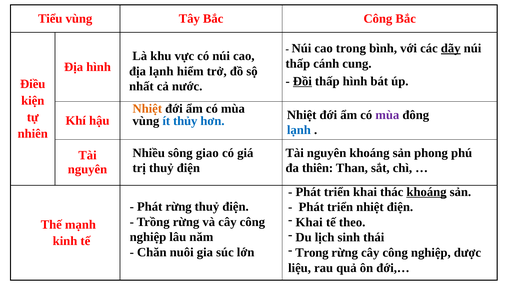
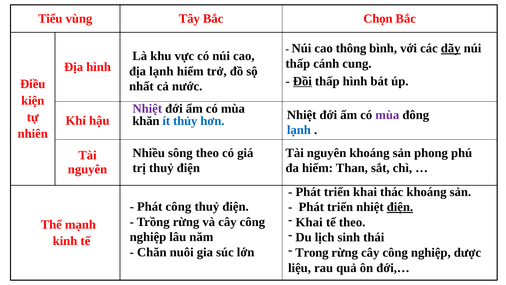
Bắc Công: Công -> Chọn (378, 19)
cao trong: trong -> thông (351, 48)
Nhiệt colour: orange -> purple (147, 109)
vùng: vùng -> khăn (146, 121)
sông giao: giao -> theo (207, 153)
đa thiên: thiên -> hiểm (317, 168)
khoáng underline: present -> none (427, 192)
Phát rừng: rừng -> công (178, 206)
điện underline: none -> present (400, 207)
